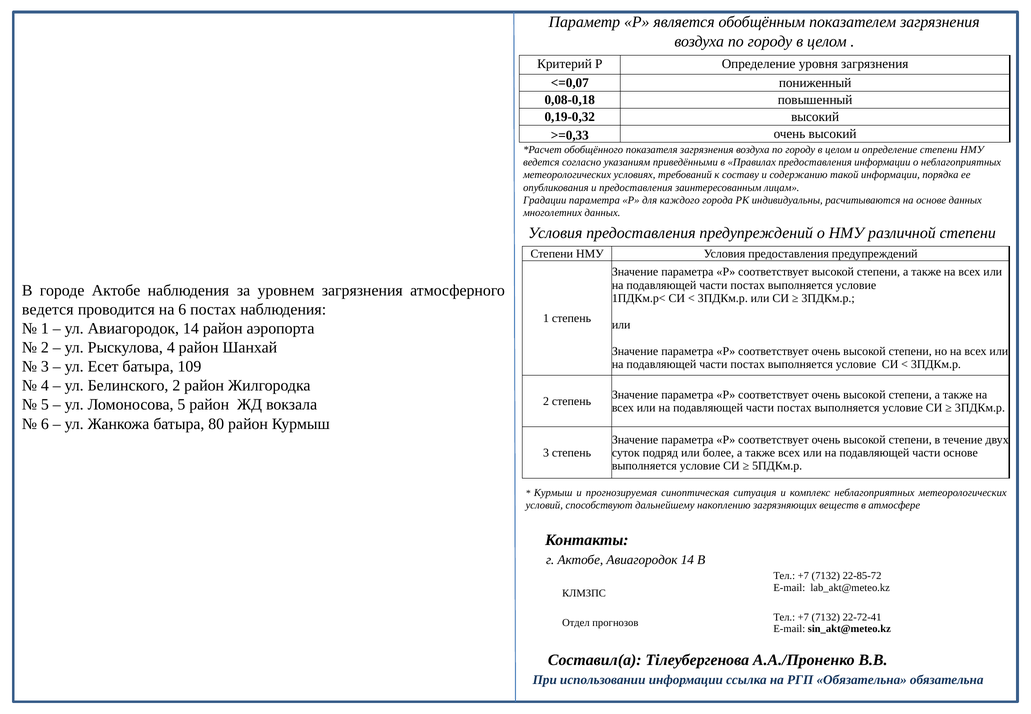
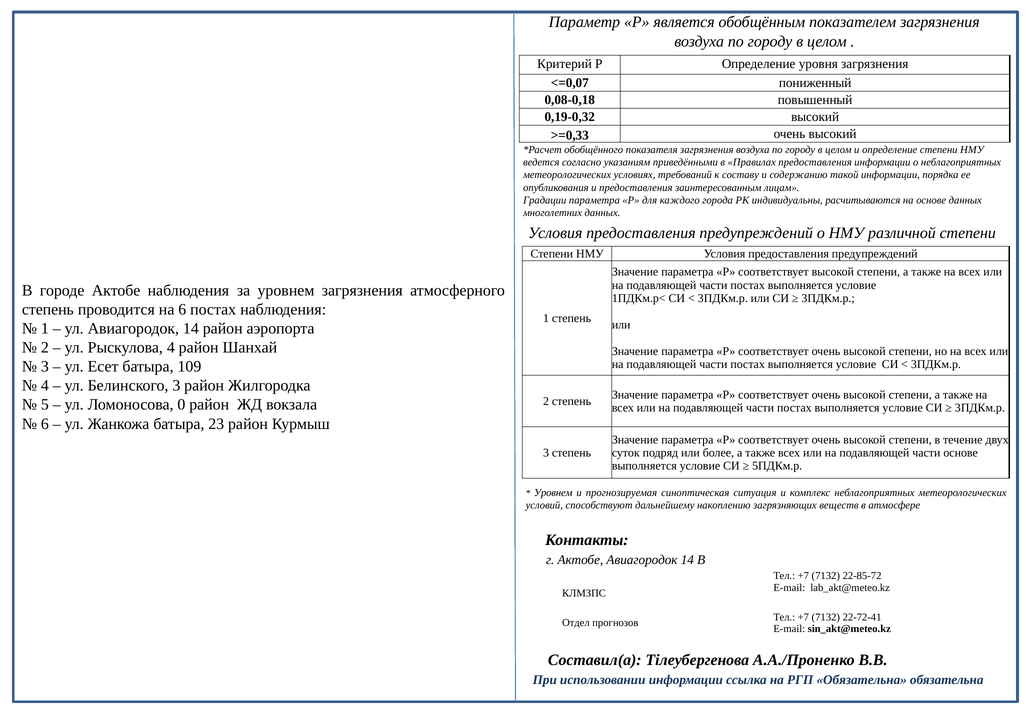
ведется: ведется -> степень (48, 309)
Белинского 2: 2 -> 3 (176, 386)
Ломоносова 5: 5 -> 0 (181, 405)
80: 80 -> 23 (216, 424)
Курмыш: Курмыш -> Уровнем (553, 492)
